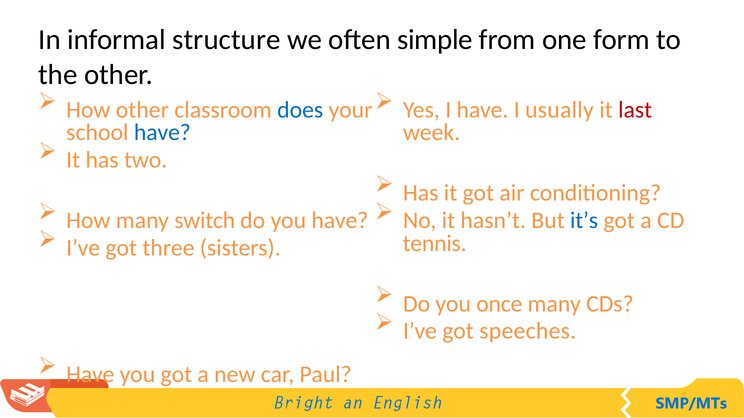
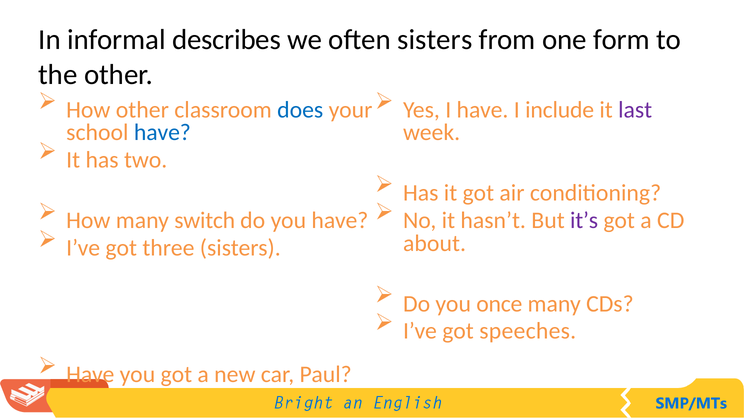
structure: structure -> describes (227, 40)
often simple: simple -> sisters (435, 40)
usually: usually -> include (560, 110)
last colour: red -> purple (635, 110)
it’s colour: blue -> purple (584, 221)
tennis: tennis -> about (435, 244)
